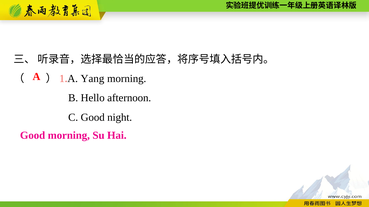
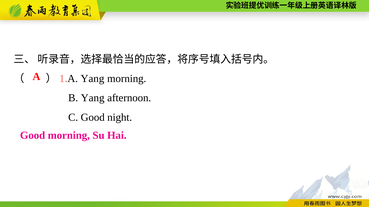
B Hello: Hello -> Yang (93, 98)
